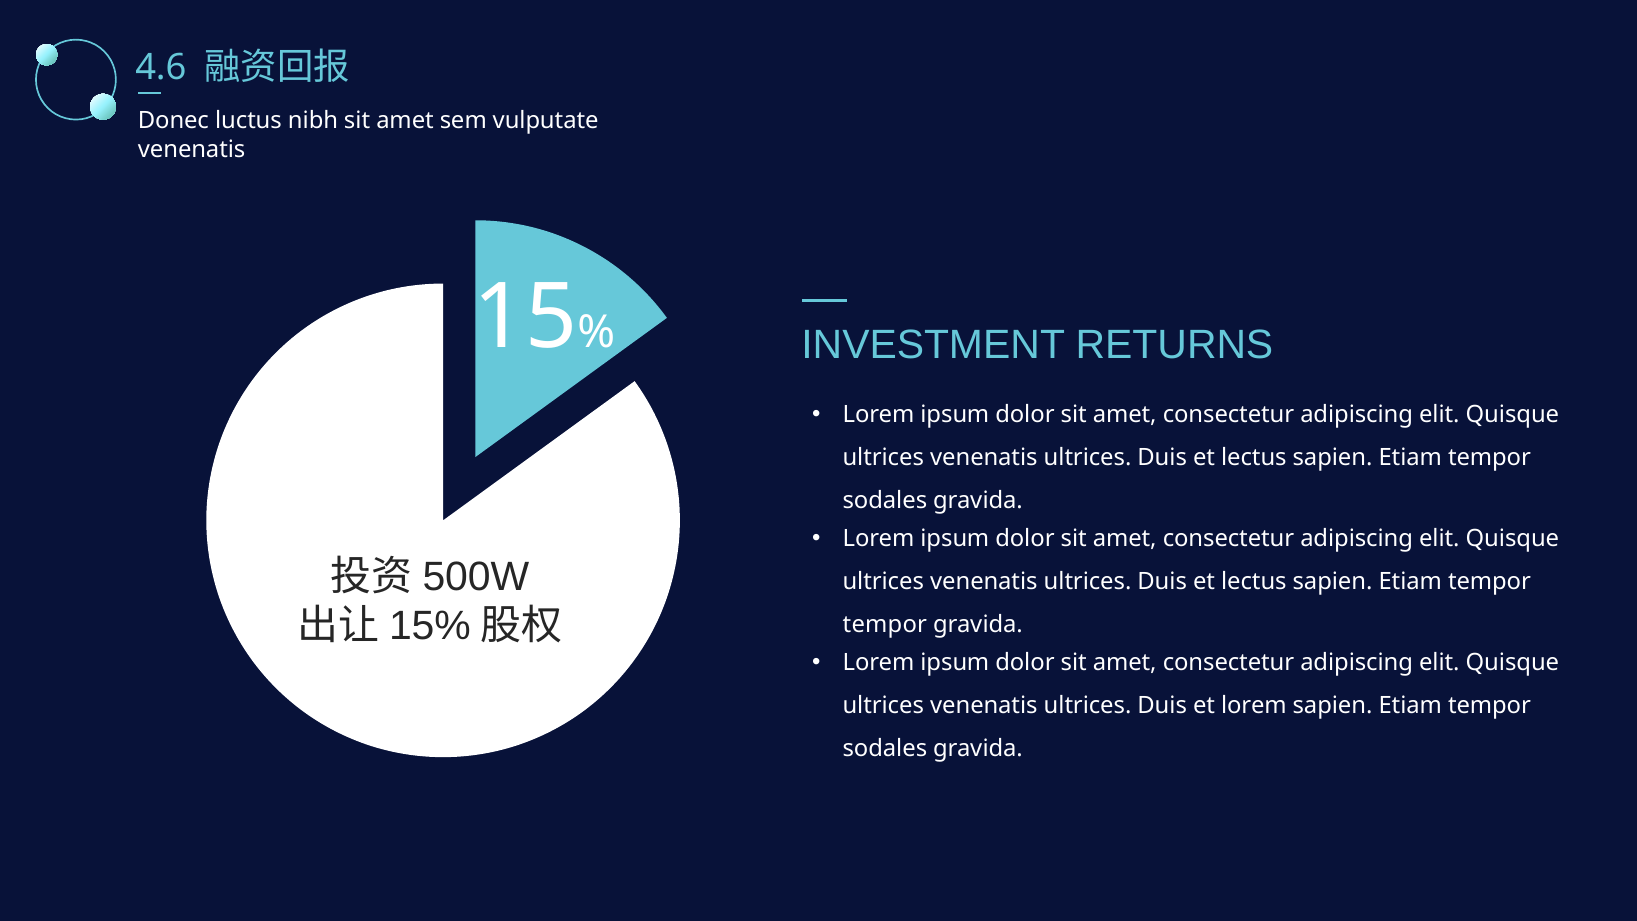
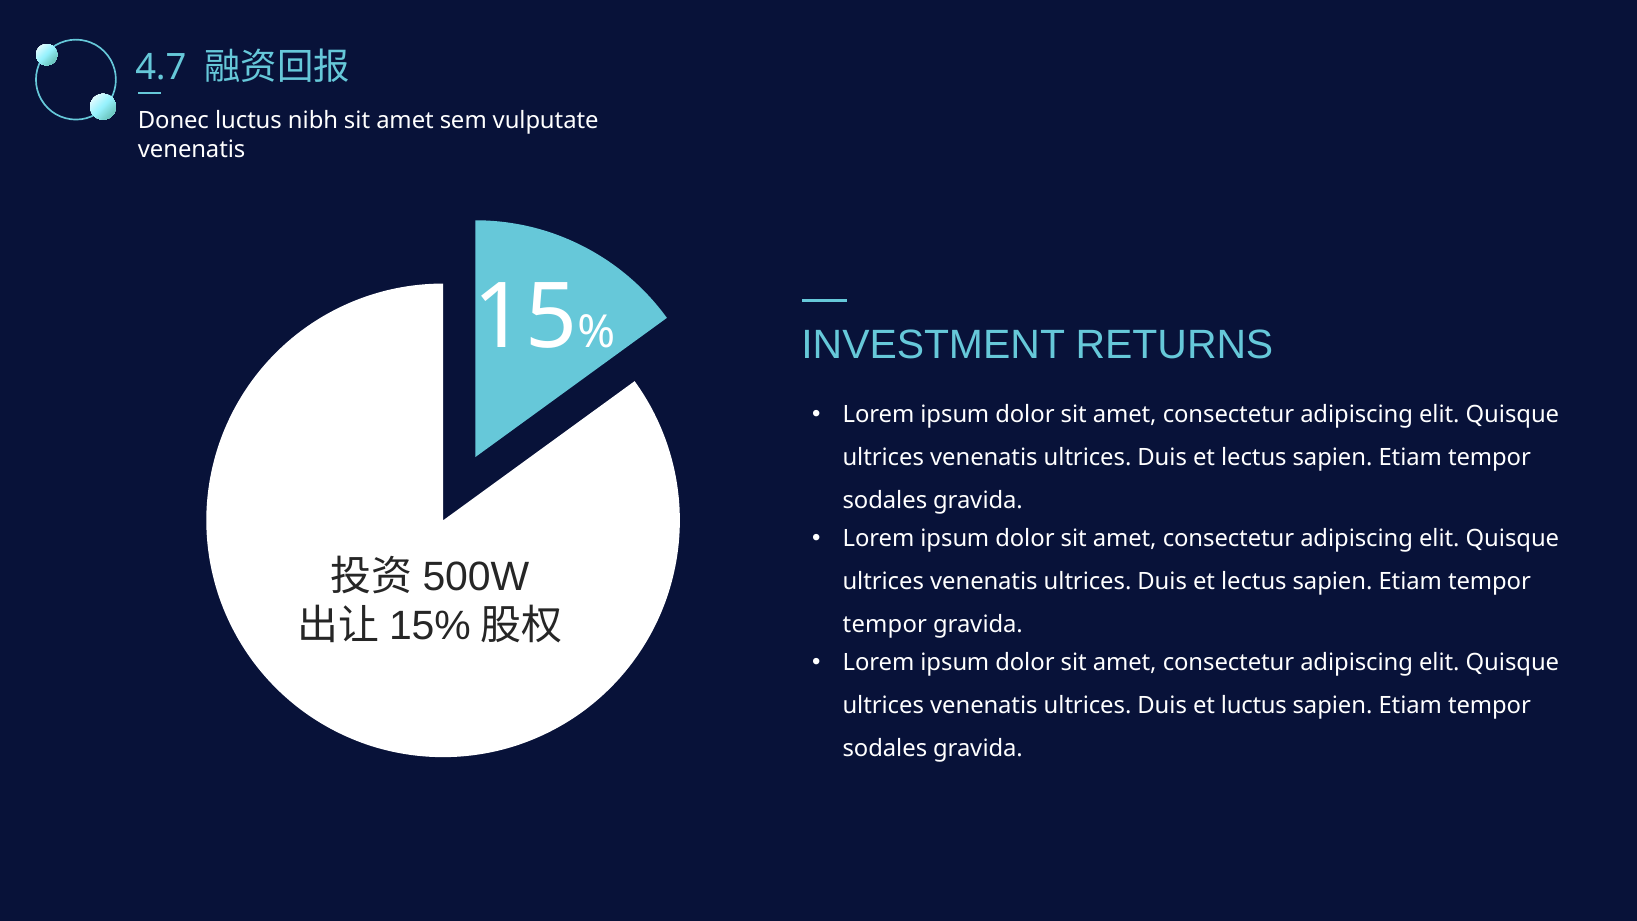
4.6: 4.6 -> 4.7 (161, 68)
et lorem: lorem -> luctus (1254, 705)
